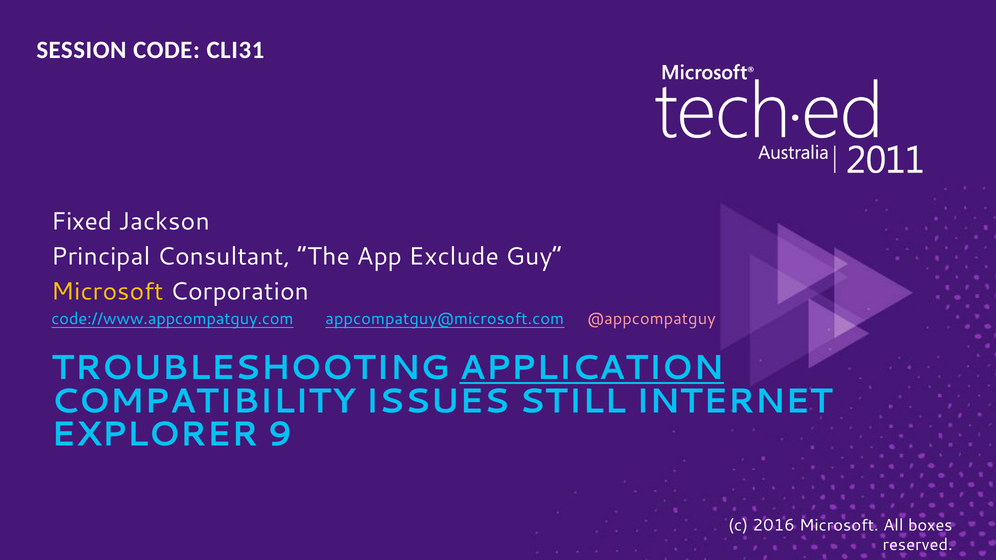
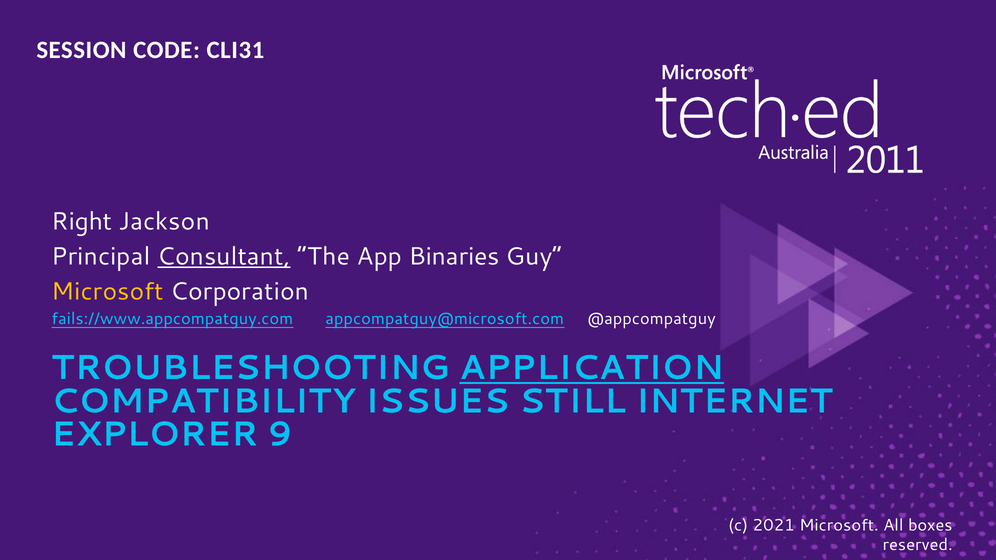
Fixed: Fixed -> Right (82, 222)
Consultant underline: none -> present (224, 257)
Exclude: Exclude -> Binaries (454, 257)
code://www.appcompatguy.com: code://www.appcompatguy.com -> fails://www.appcompatguy.com (172, 319)
@appcompatguy colour: pink -> white (651, 319)
2016: 2016 -> 2021 (774, 525)
